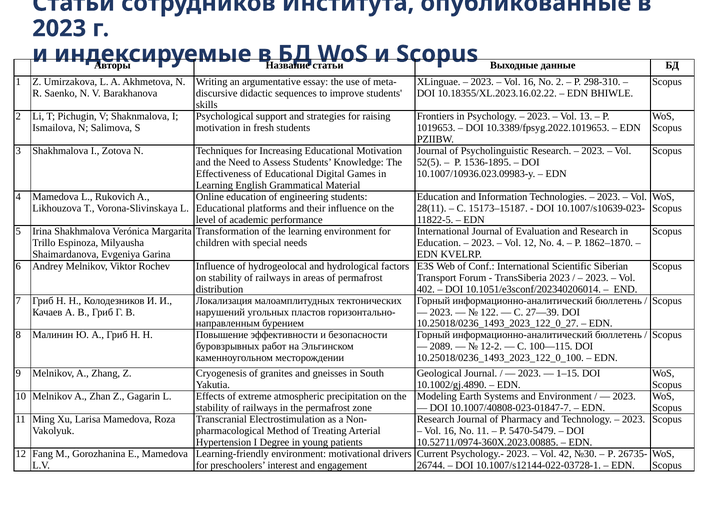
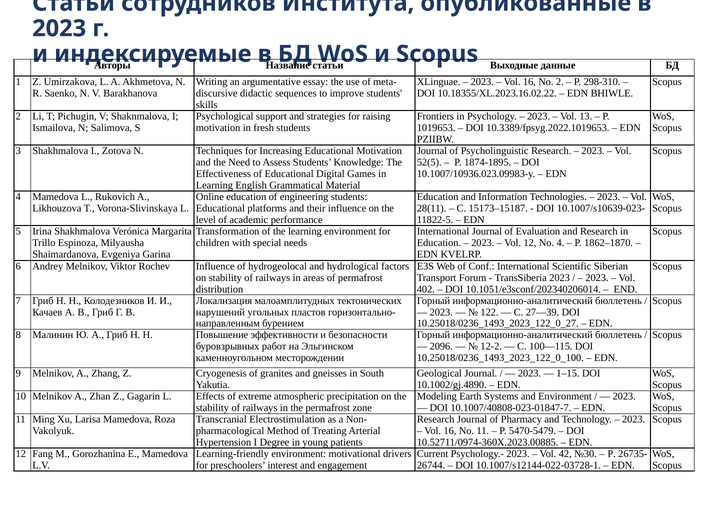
1536-1895: 1536-1895 -> 1874-1895 (488, 162)
2089: 2089 -> 2096 (441, 346)
